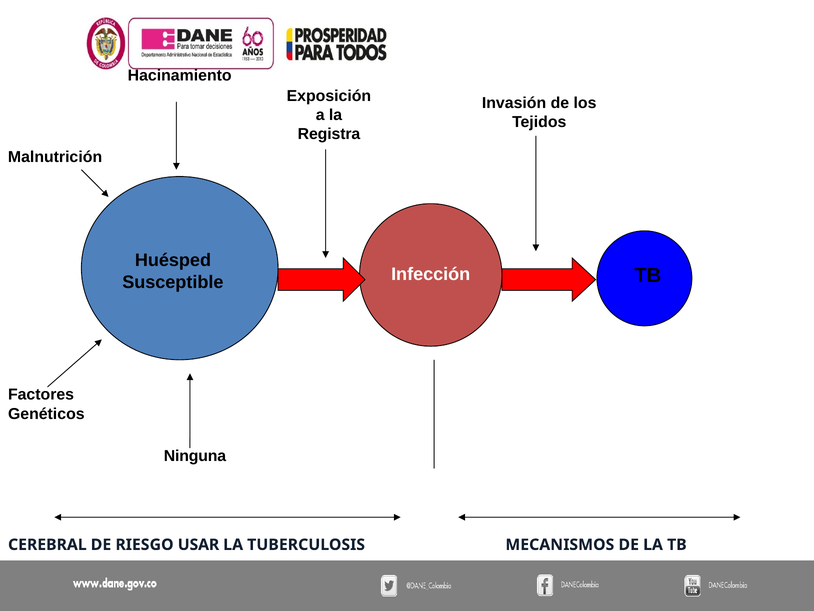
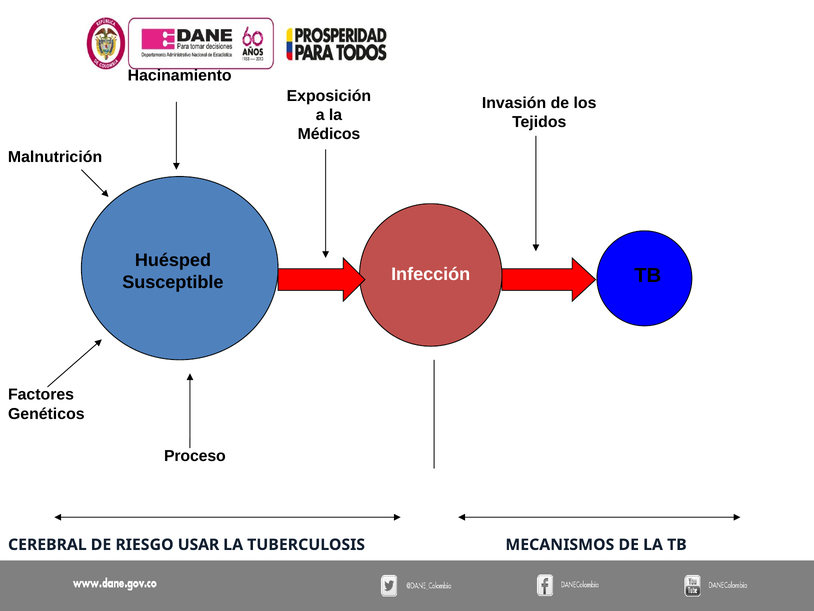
Registra: Registra -> Médicos (329, 134)
Ninguna: Ninguna -> Proceso (195, 456)
